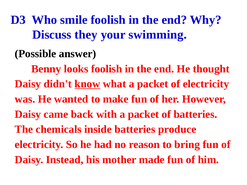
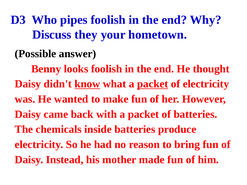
smile: smile -> pipes (74, 20)
swimming: swimming -> hometown (158, 35)
packet underline: none -> present (153, 84)
